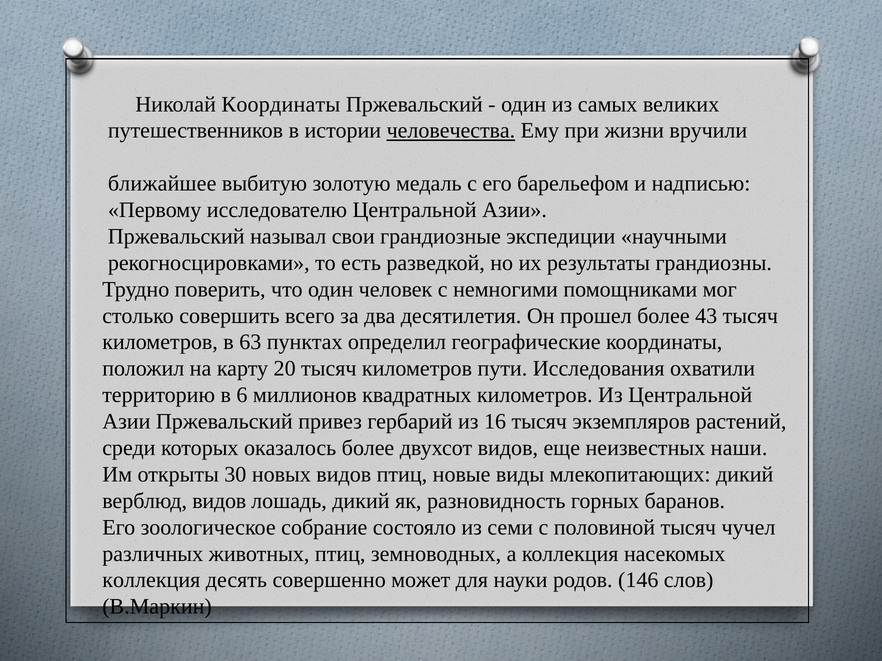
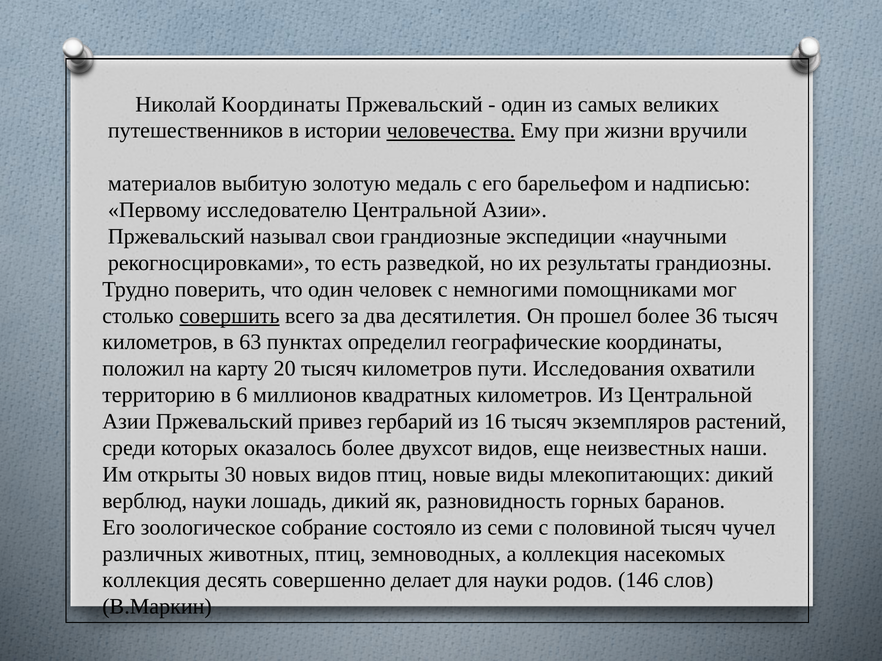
ближайшее: ближайшее -> материалов (162, 184)
совершить underline: none -> present (229, 316)
43: 43 -> 36 (706, 316)
верблюд видов: видов -> науки (219, 501)
может: может -> делает (421, 581)
